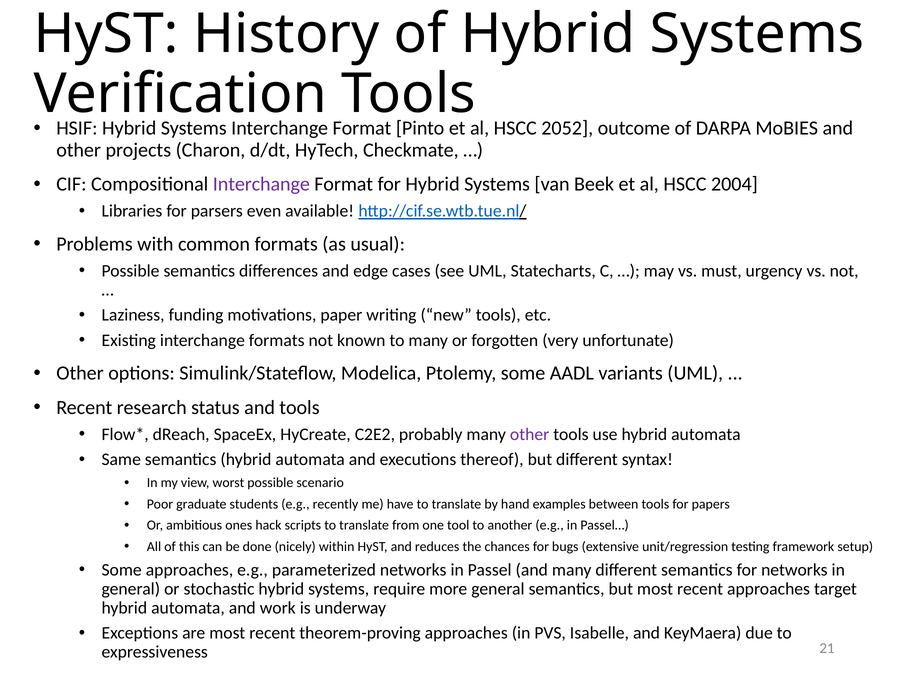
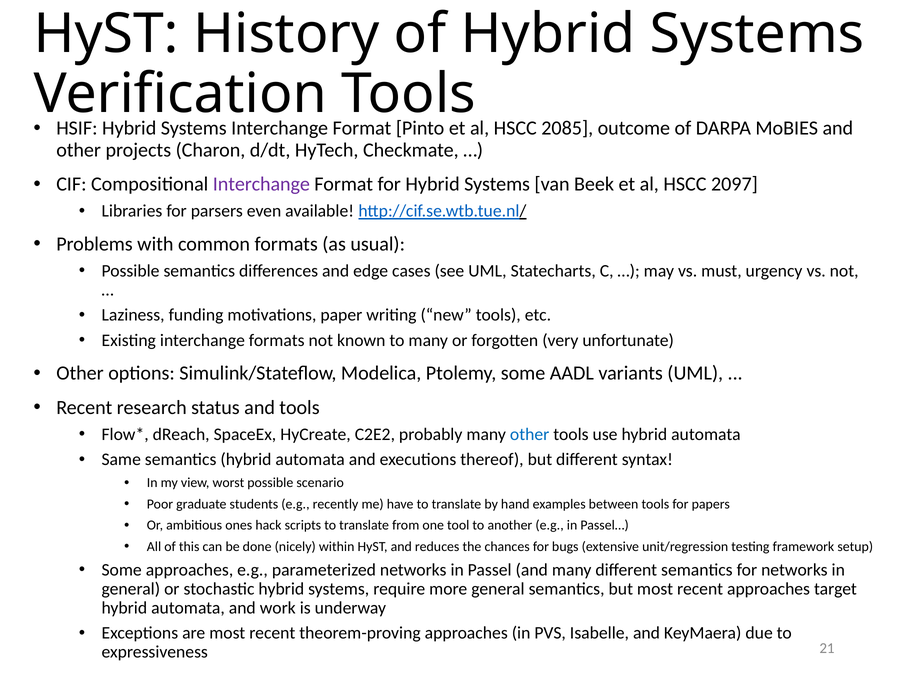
2052: 2052 -> 2085 (567, 128)
2004: 2004 -> 2097 (734, 184)
other colour: purple -> blue (530, 435)
